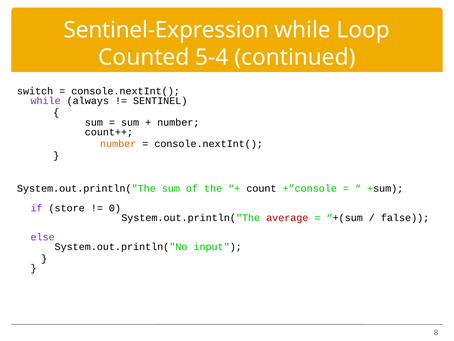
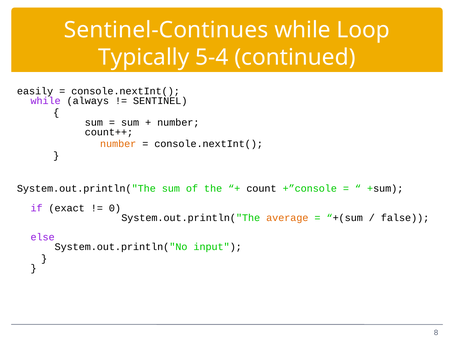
Sentinel-Expression: Sentinel-Expression -> Sentinel-Continues (166, 30)
Counted: Counted -> Typically (144, 57)
switch: switch -> easily (35, 91)
store: store -> exact (67, 208)
average colour: red -> orange (287, 217)
